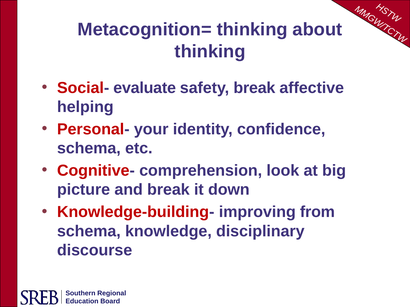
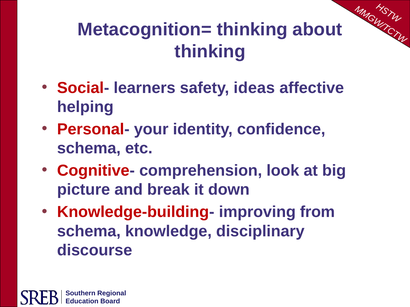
evaluate: evaluate -> learners (145, 88)
safety break: break -> ideas (254, 88)
